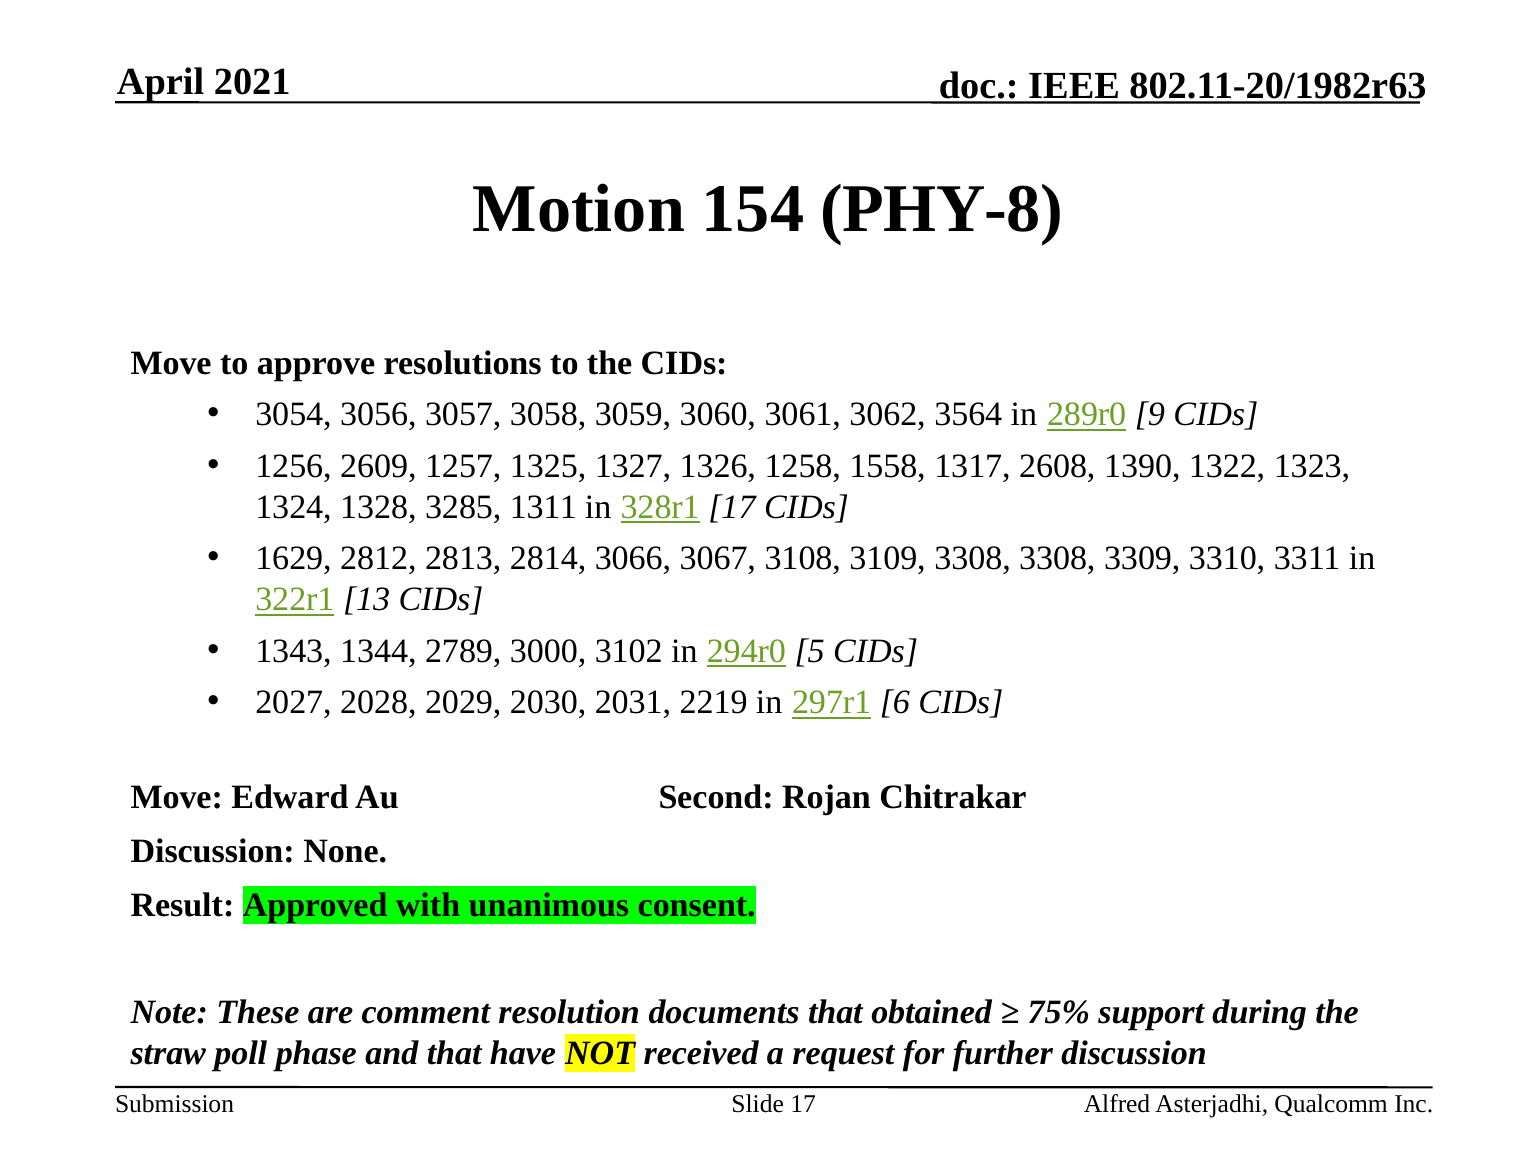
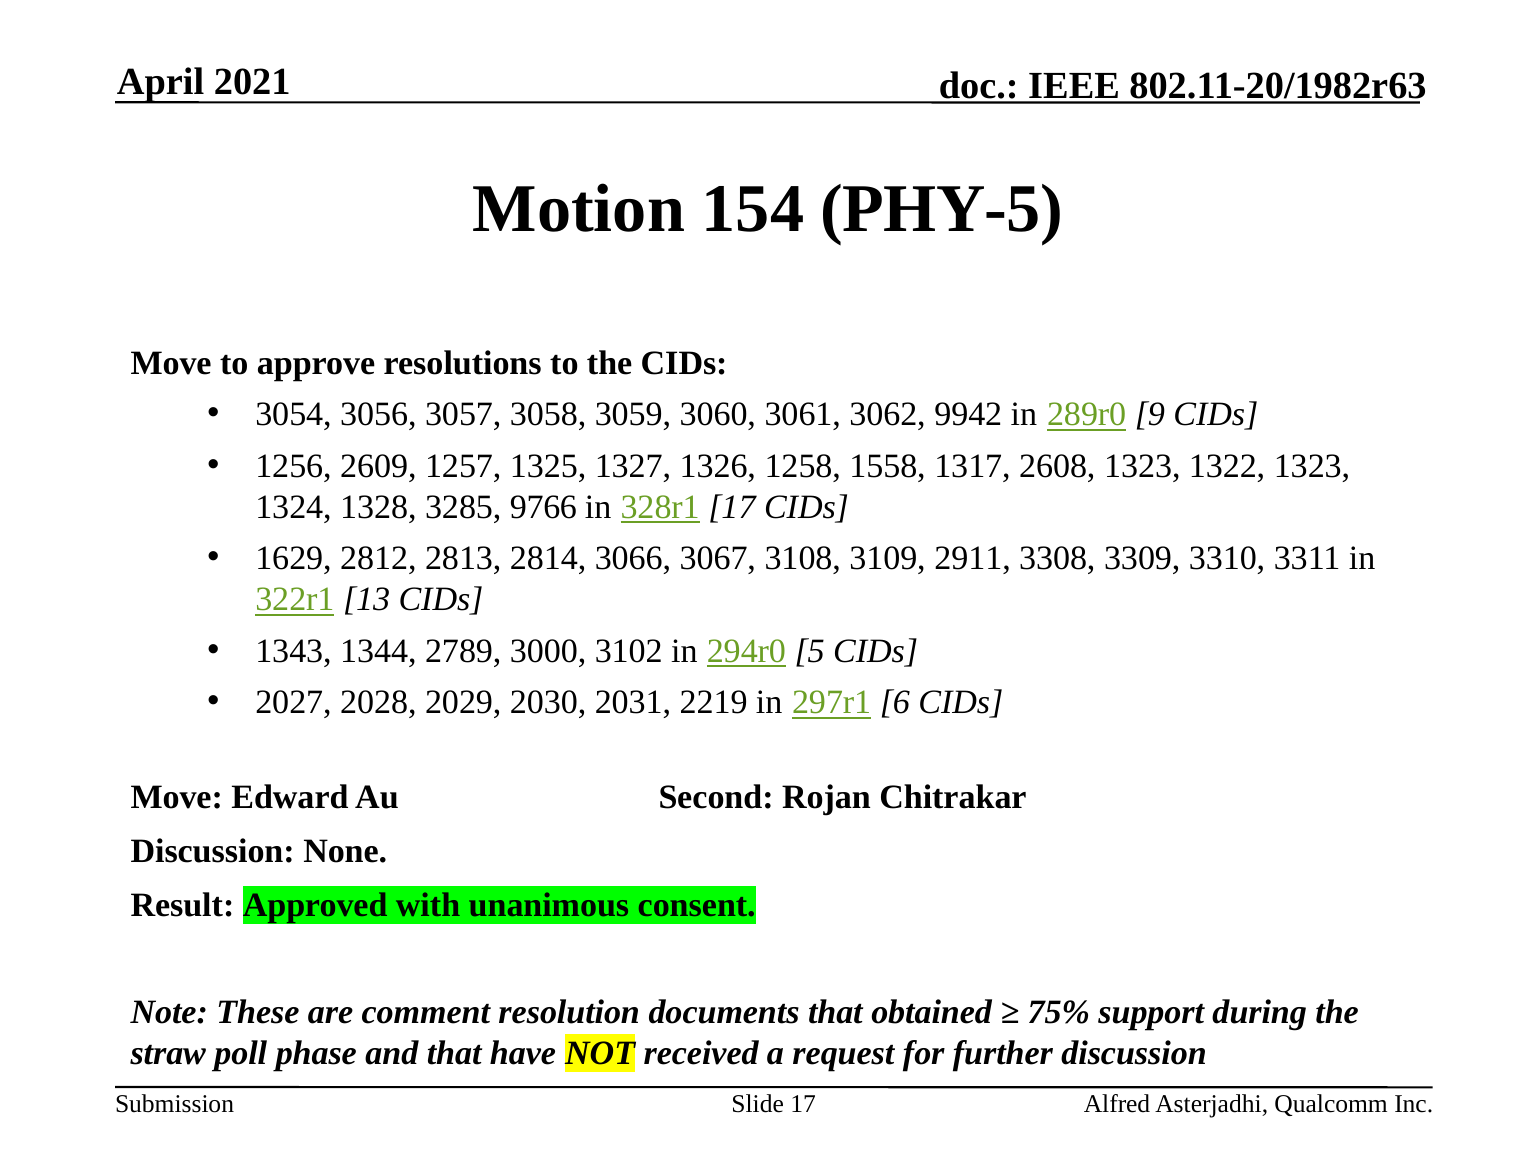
PHY-8: PHY-8 -> PHY-5 (942, 209)
3564: 3564 -> 9942 (968, 415)
2608 1390: 1390 -> 1323 (1142, 466)
1311: 1311 -> 9766 (543, 507)
3109 3308: 3308 -> 2911 (973, 559)
